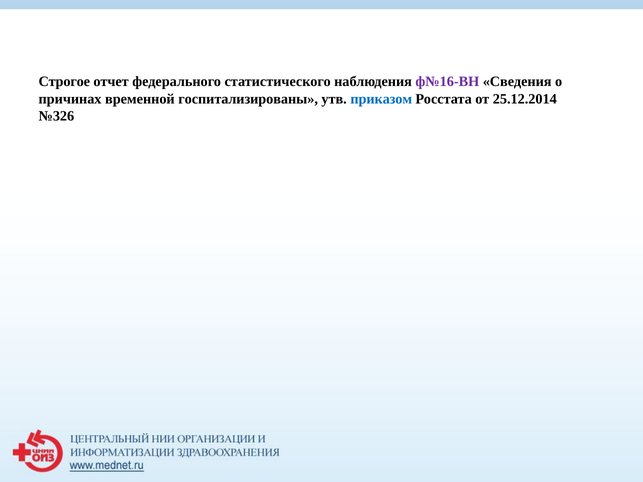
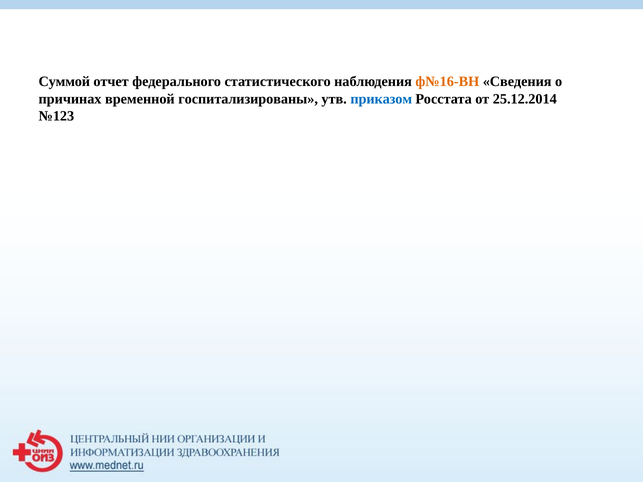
Строгое: Строгое -> Суммой (64, 82)
ф№16-ВН colour: purple -> orange (447, 82)
№326: №326 -> №123 (56, 116)
